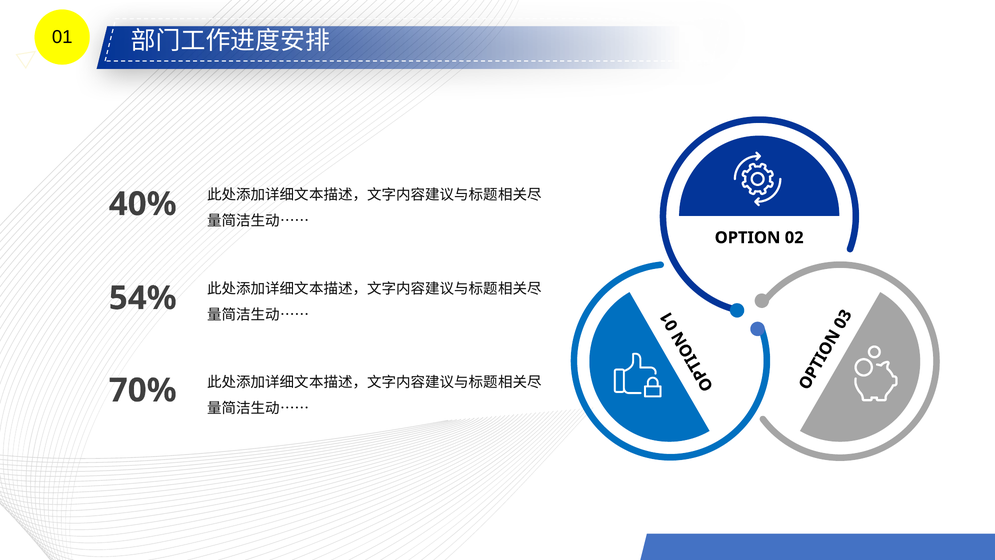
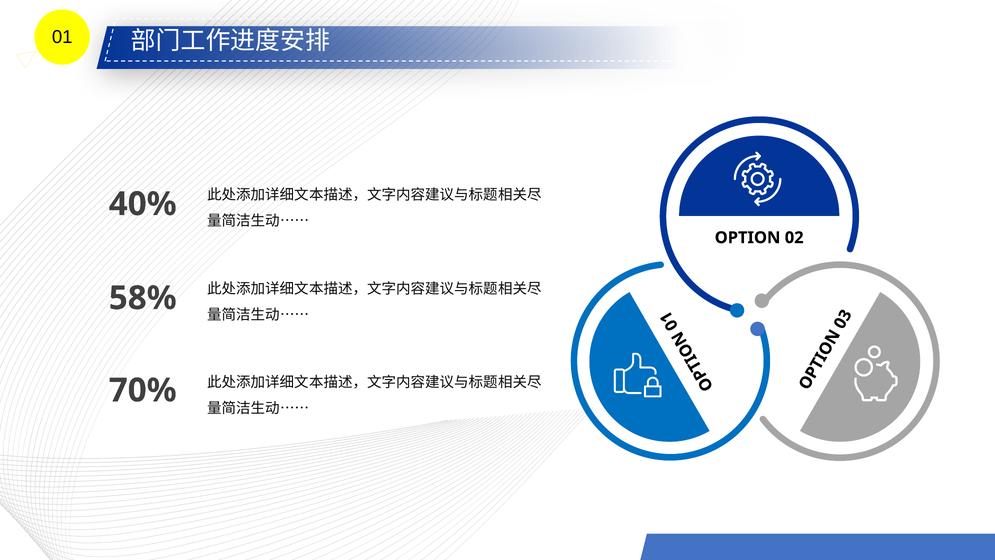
54%: 54% -> 58% (143, 298)
